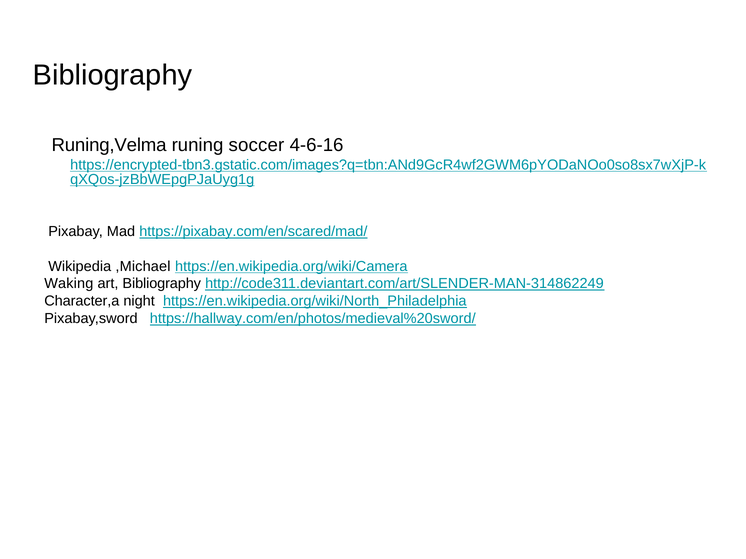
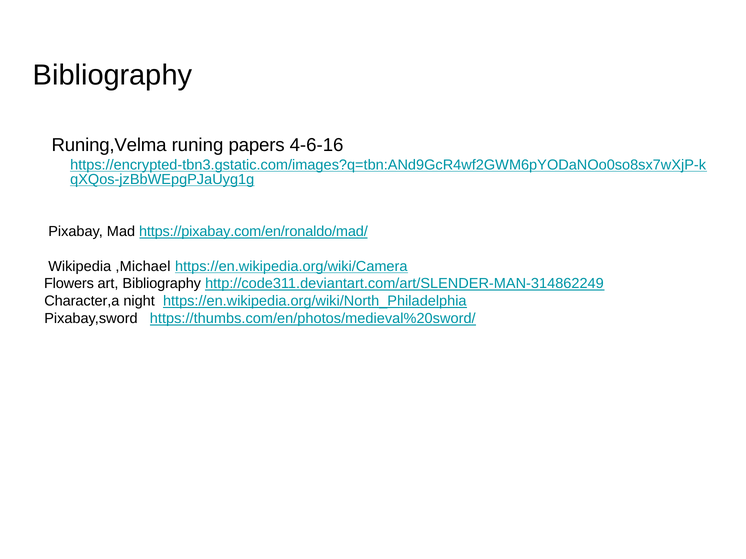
soccer: soccer -> papers (257, 145)
https://pixabay.com/en/scared/mad/: https://pixabay.com/en/scared/mad/ -> https://pixabay.com/en/ronaldo/mad/ (253, 232)
Waking: Waking -> Flowers (69, 284)
https://hallway.com/en/photos/medieval%20sword/: https://hallway.com/en/photos/medieval%20sword/ -> https://thumbs.com/en/photos/medieval%20sword/ (313, 319)
